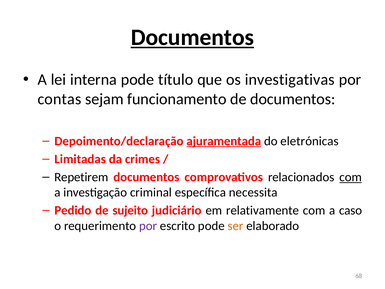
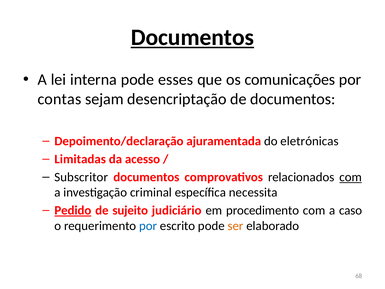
título: título -> esses (176, 80)
investigativas: investigativas -> comunicações (290, 80)
funcionamento: funcionamento -> desencriptação (177, 99)
ajuramentada underline: present -> none (224, 141)
crimes: crimes -> acesso (142, 159)
Repetirem: Repetirem -> Subscritor (81, 177)
Pedido underline: none -> present (73, 210)
relativamente: relativamente -> procedimento (263, 210)
por colour: purple -> blue (148, 226)
